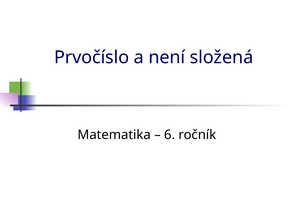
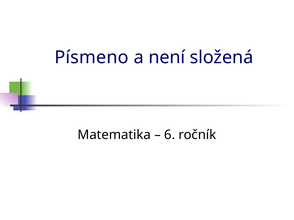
Prvočíslo: Prvočíslo -> Písmeno (92, 57)
